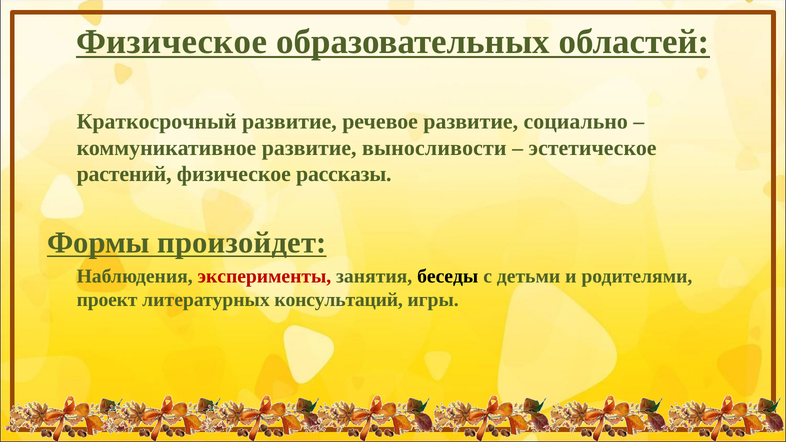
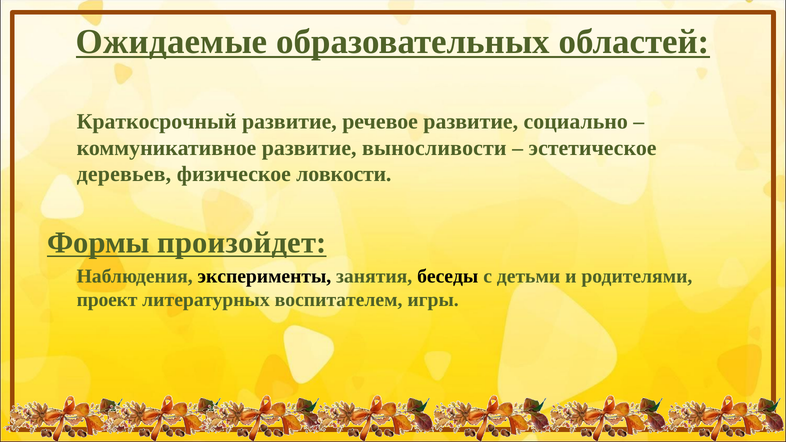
Физическое: Физическое -> Ожидаемые (172, 42)
растений: растений -> деревьев (124, 174)
рассказы: рассказы -> ловкости (344, 174)
эксперименты colour: red -> black (264, 276)
консультаций: консультаций -> воспитателем (339, 300)
